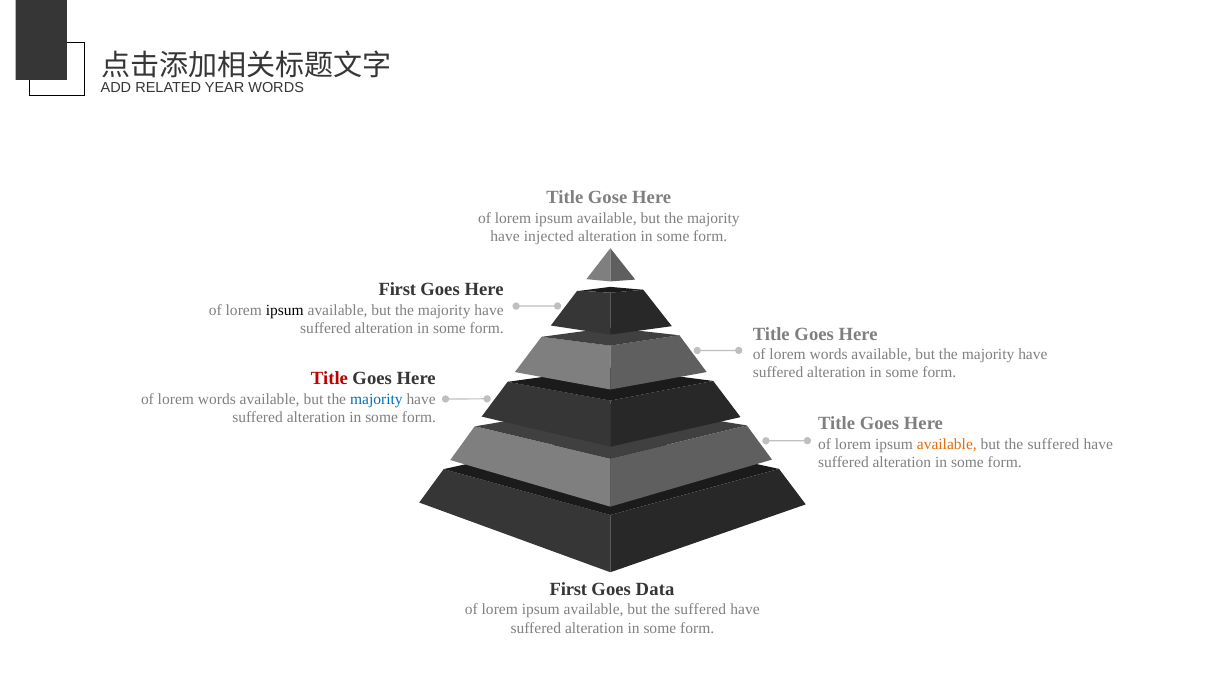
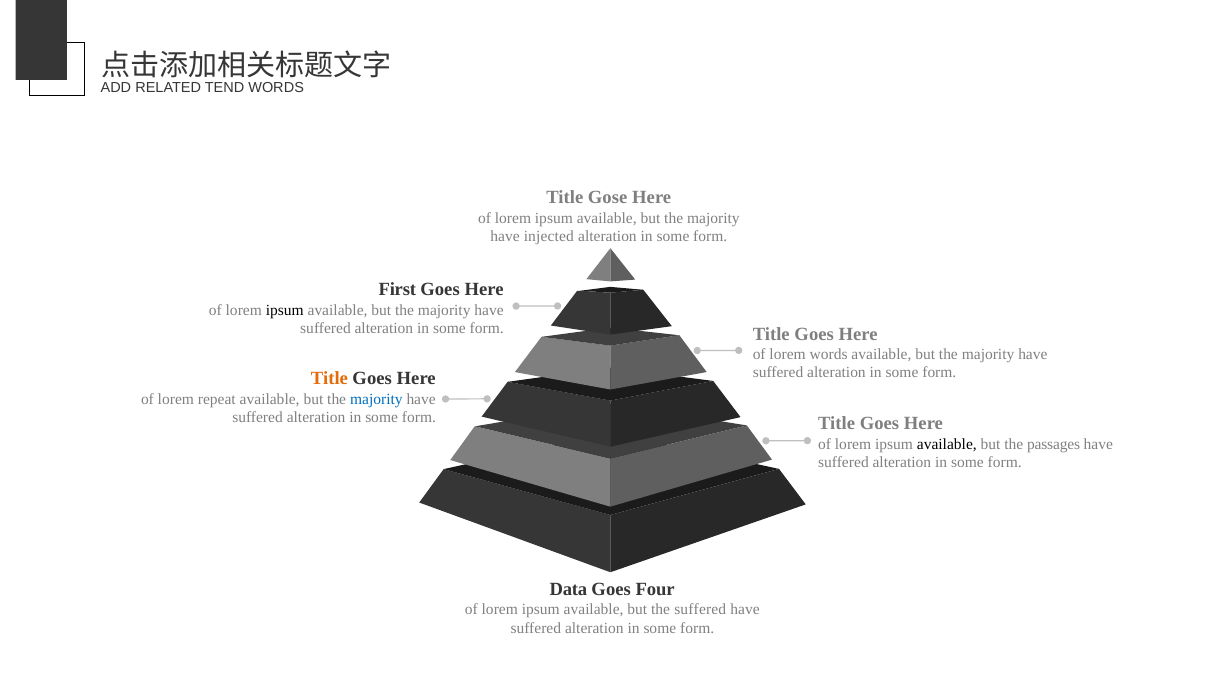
YEAR: YEAR -> TEND (225, 87)
Title colour: red -> orange (329, 379)
words: words -> repeat (217, 399)
available colour: orange -> black (947, 444)
suffered: suffered -> passages (1054, 444)
First: First -> Data (568, 589)
Data: Data -> Four (655, 589)
